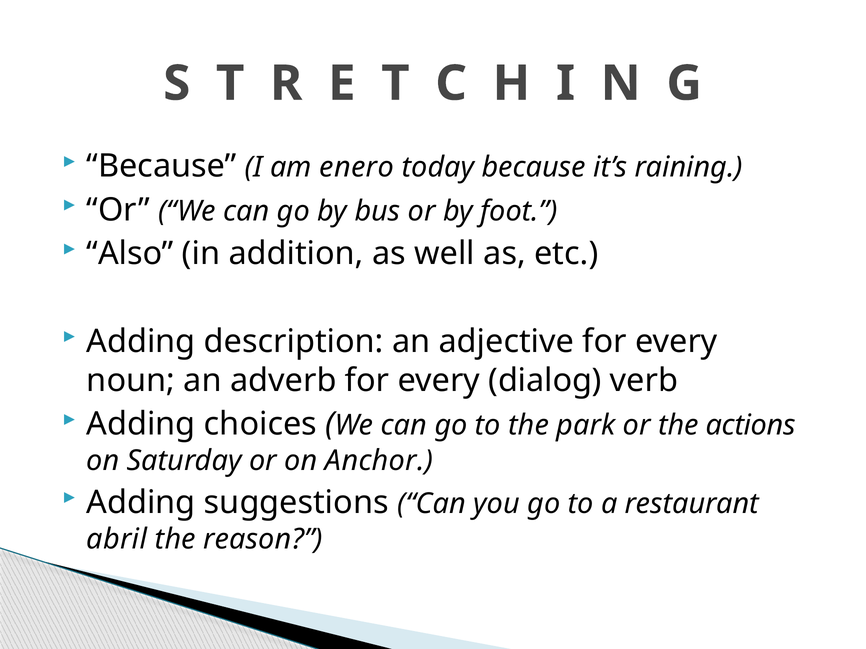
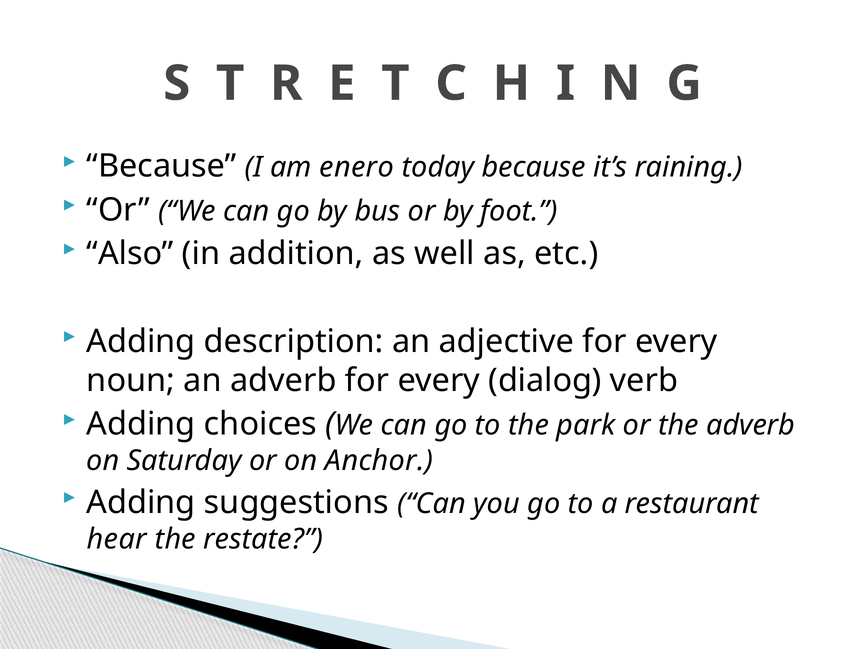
the actions: actions -> adverb (751, 426)
abril: abril -> hear (117, 539)
reason: reason -> restate (263, 539)
